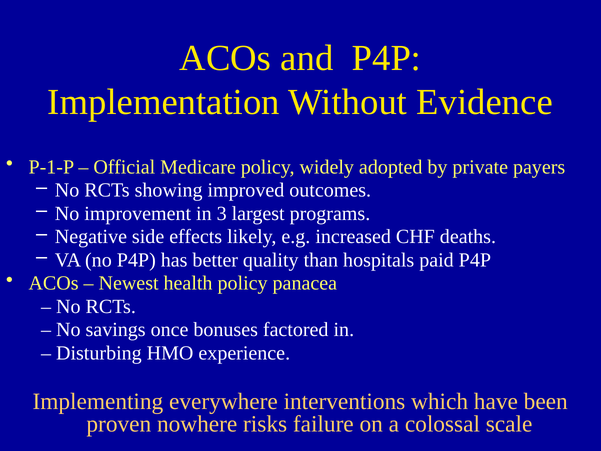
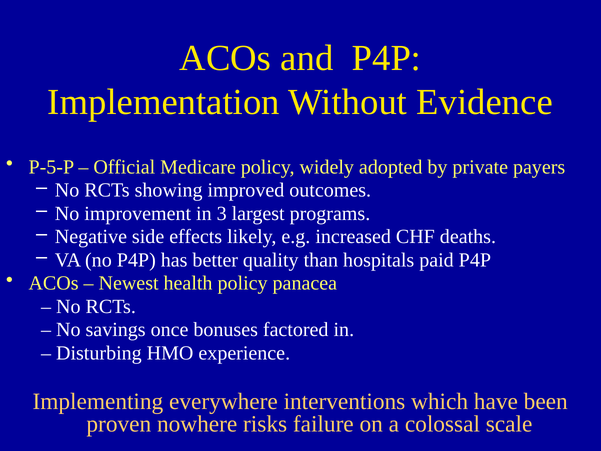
P-1-P: P-1-P -> P-5-P (51, 167)
